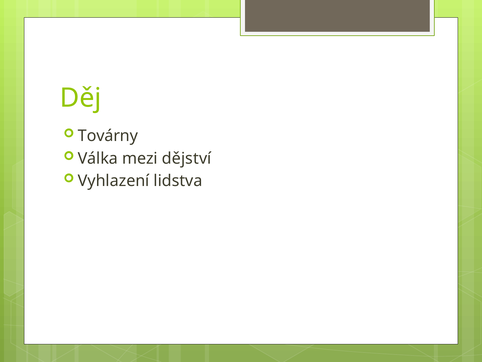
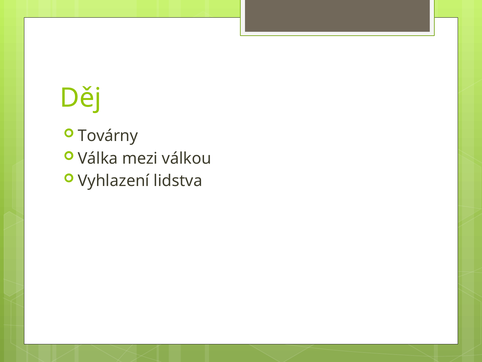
dějství: dějství -> válkou (187, 158)
